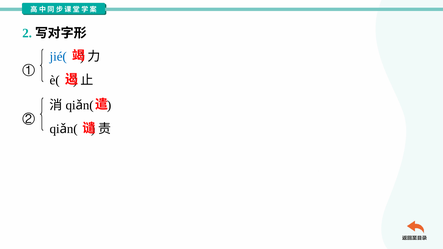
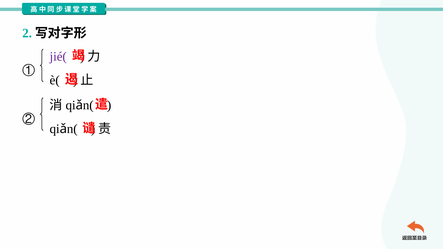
jié( colour: blue -> purple (58, 57)
